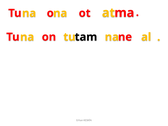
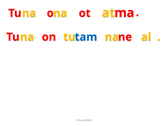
tam colour: black -> blue (86, 37)
